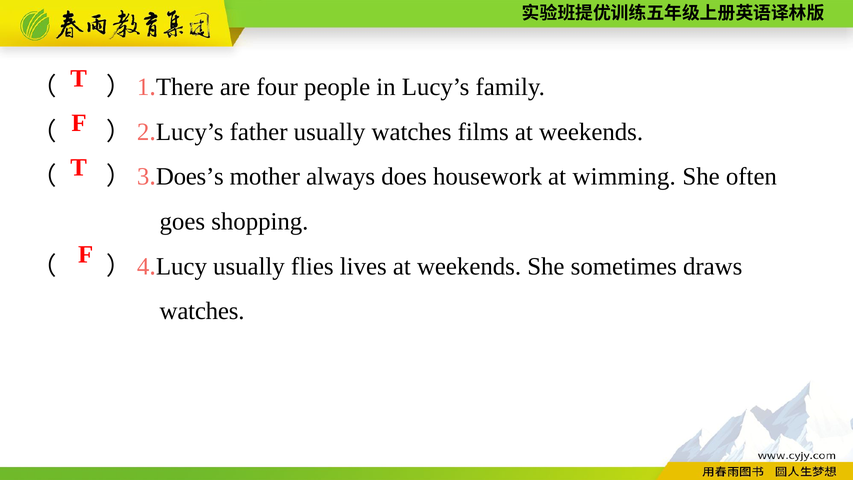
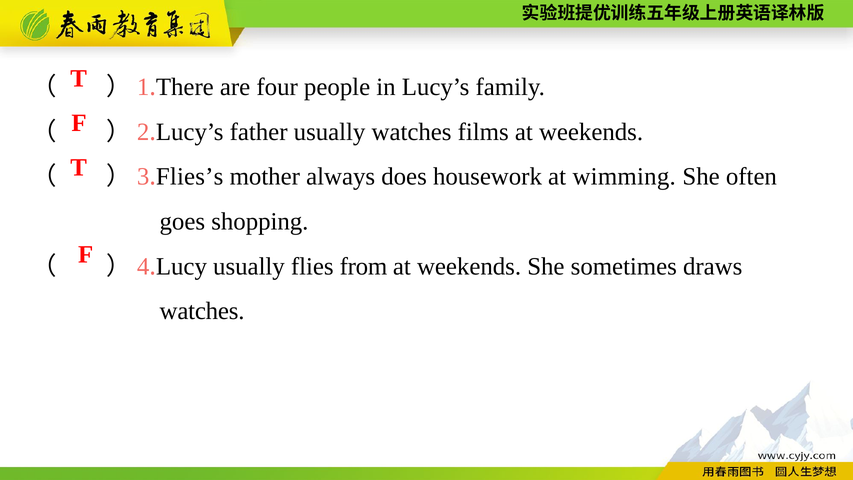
Does’s: Does’s -> Flies’s (190, 177)
lives: lives -> from (363, 266)
